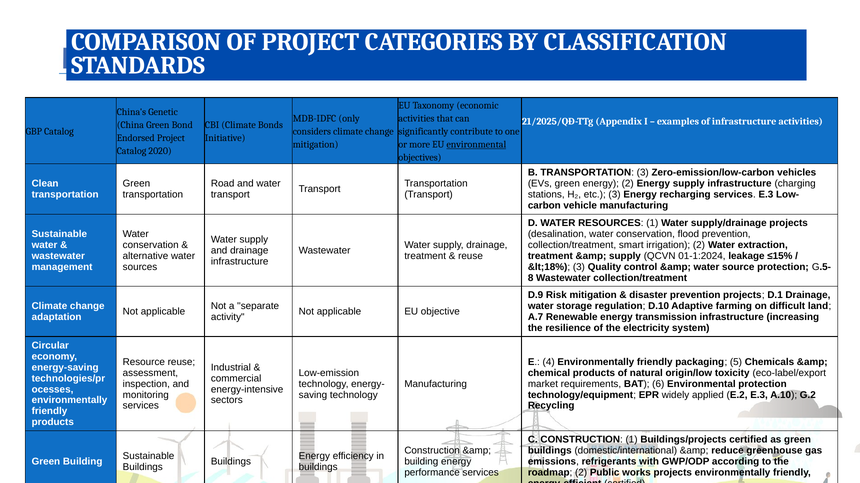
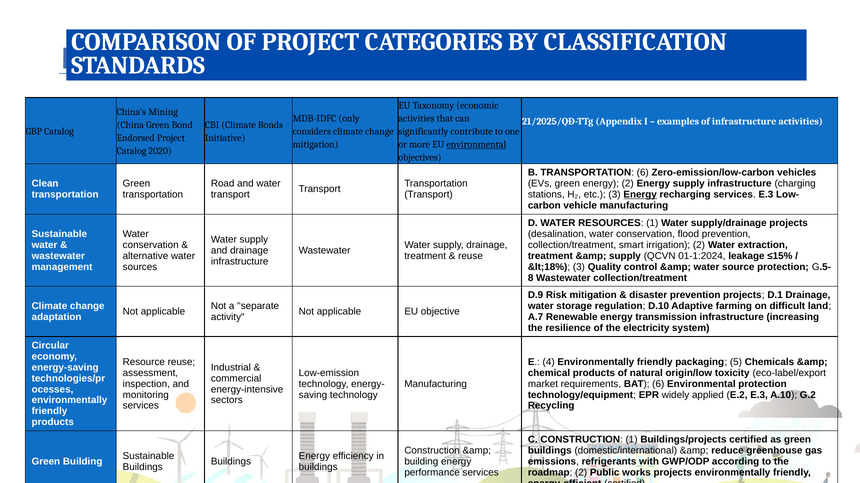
Genetic: Genetic -> Mining (163, 112)
TRANSPORTATION 3: 3 -> 6 (643, 173)
Energy underline: none -> present (640, 195)
